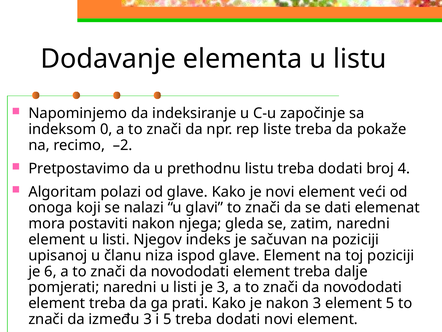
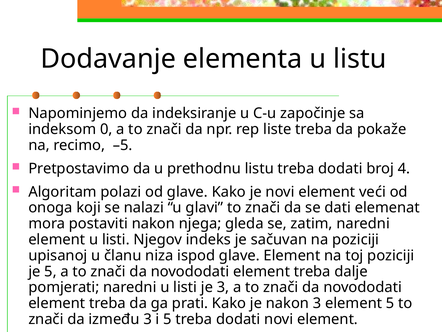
–2: –2 -> –5 (123, 145)
je 6: 6 -> 5 (50, 271)
